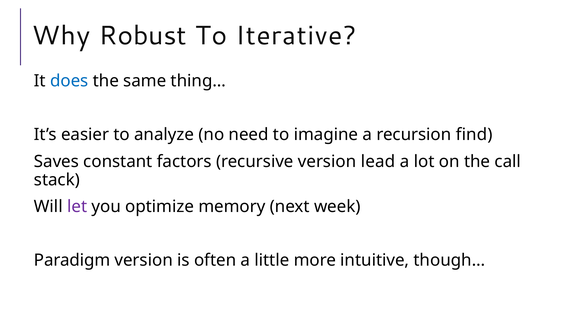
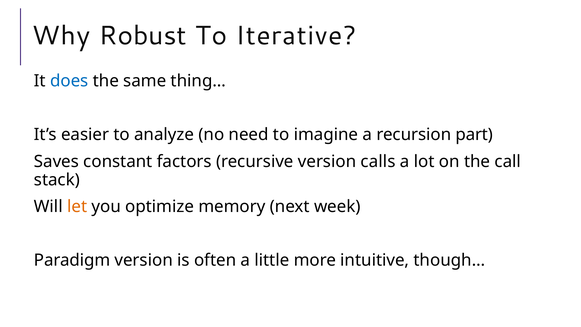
find: find -> part (474, 135)
lead: lead -> calls (378, 161)
let colour: purple -> orange (77, 206)
